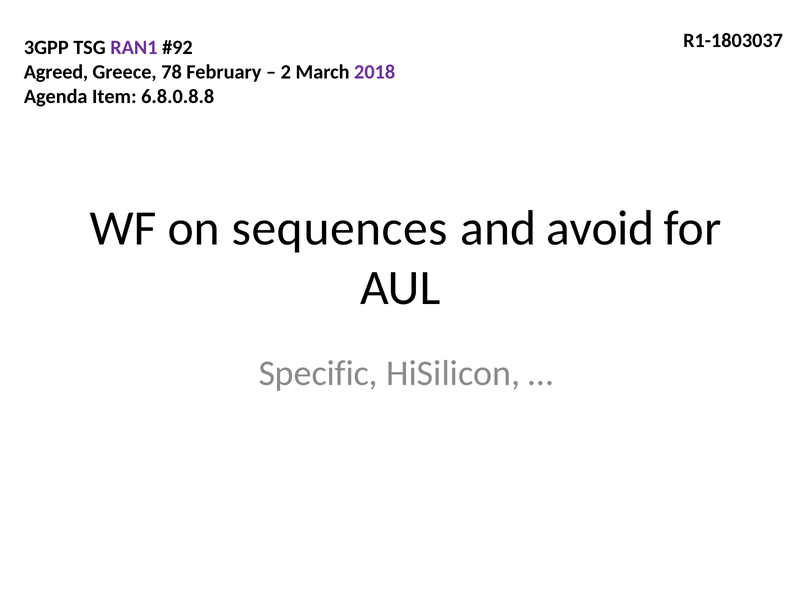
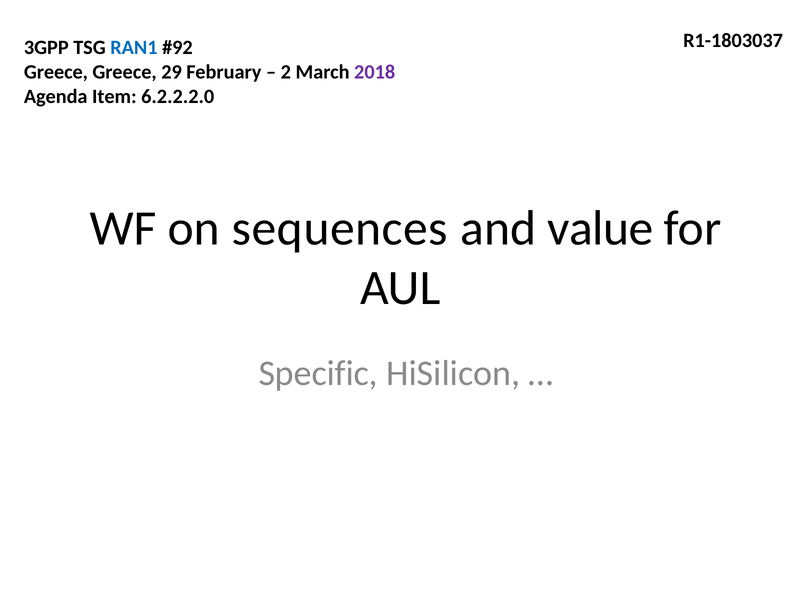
RAN1 colour: purple -> blue (134, 48)
Agreed: Agreed -> Greece (56, 72)
78: 78 -> 29 (172, 72)
6.8.0.8.8: 6.8.0.8.8 -> 6.2.2.2.0 (178, 96)
avoid: avoid -> value (600, 228)
